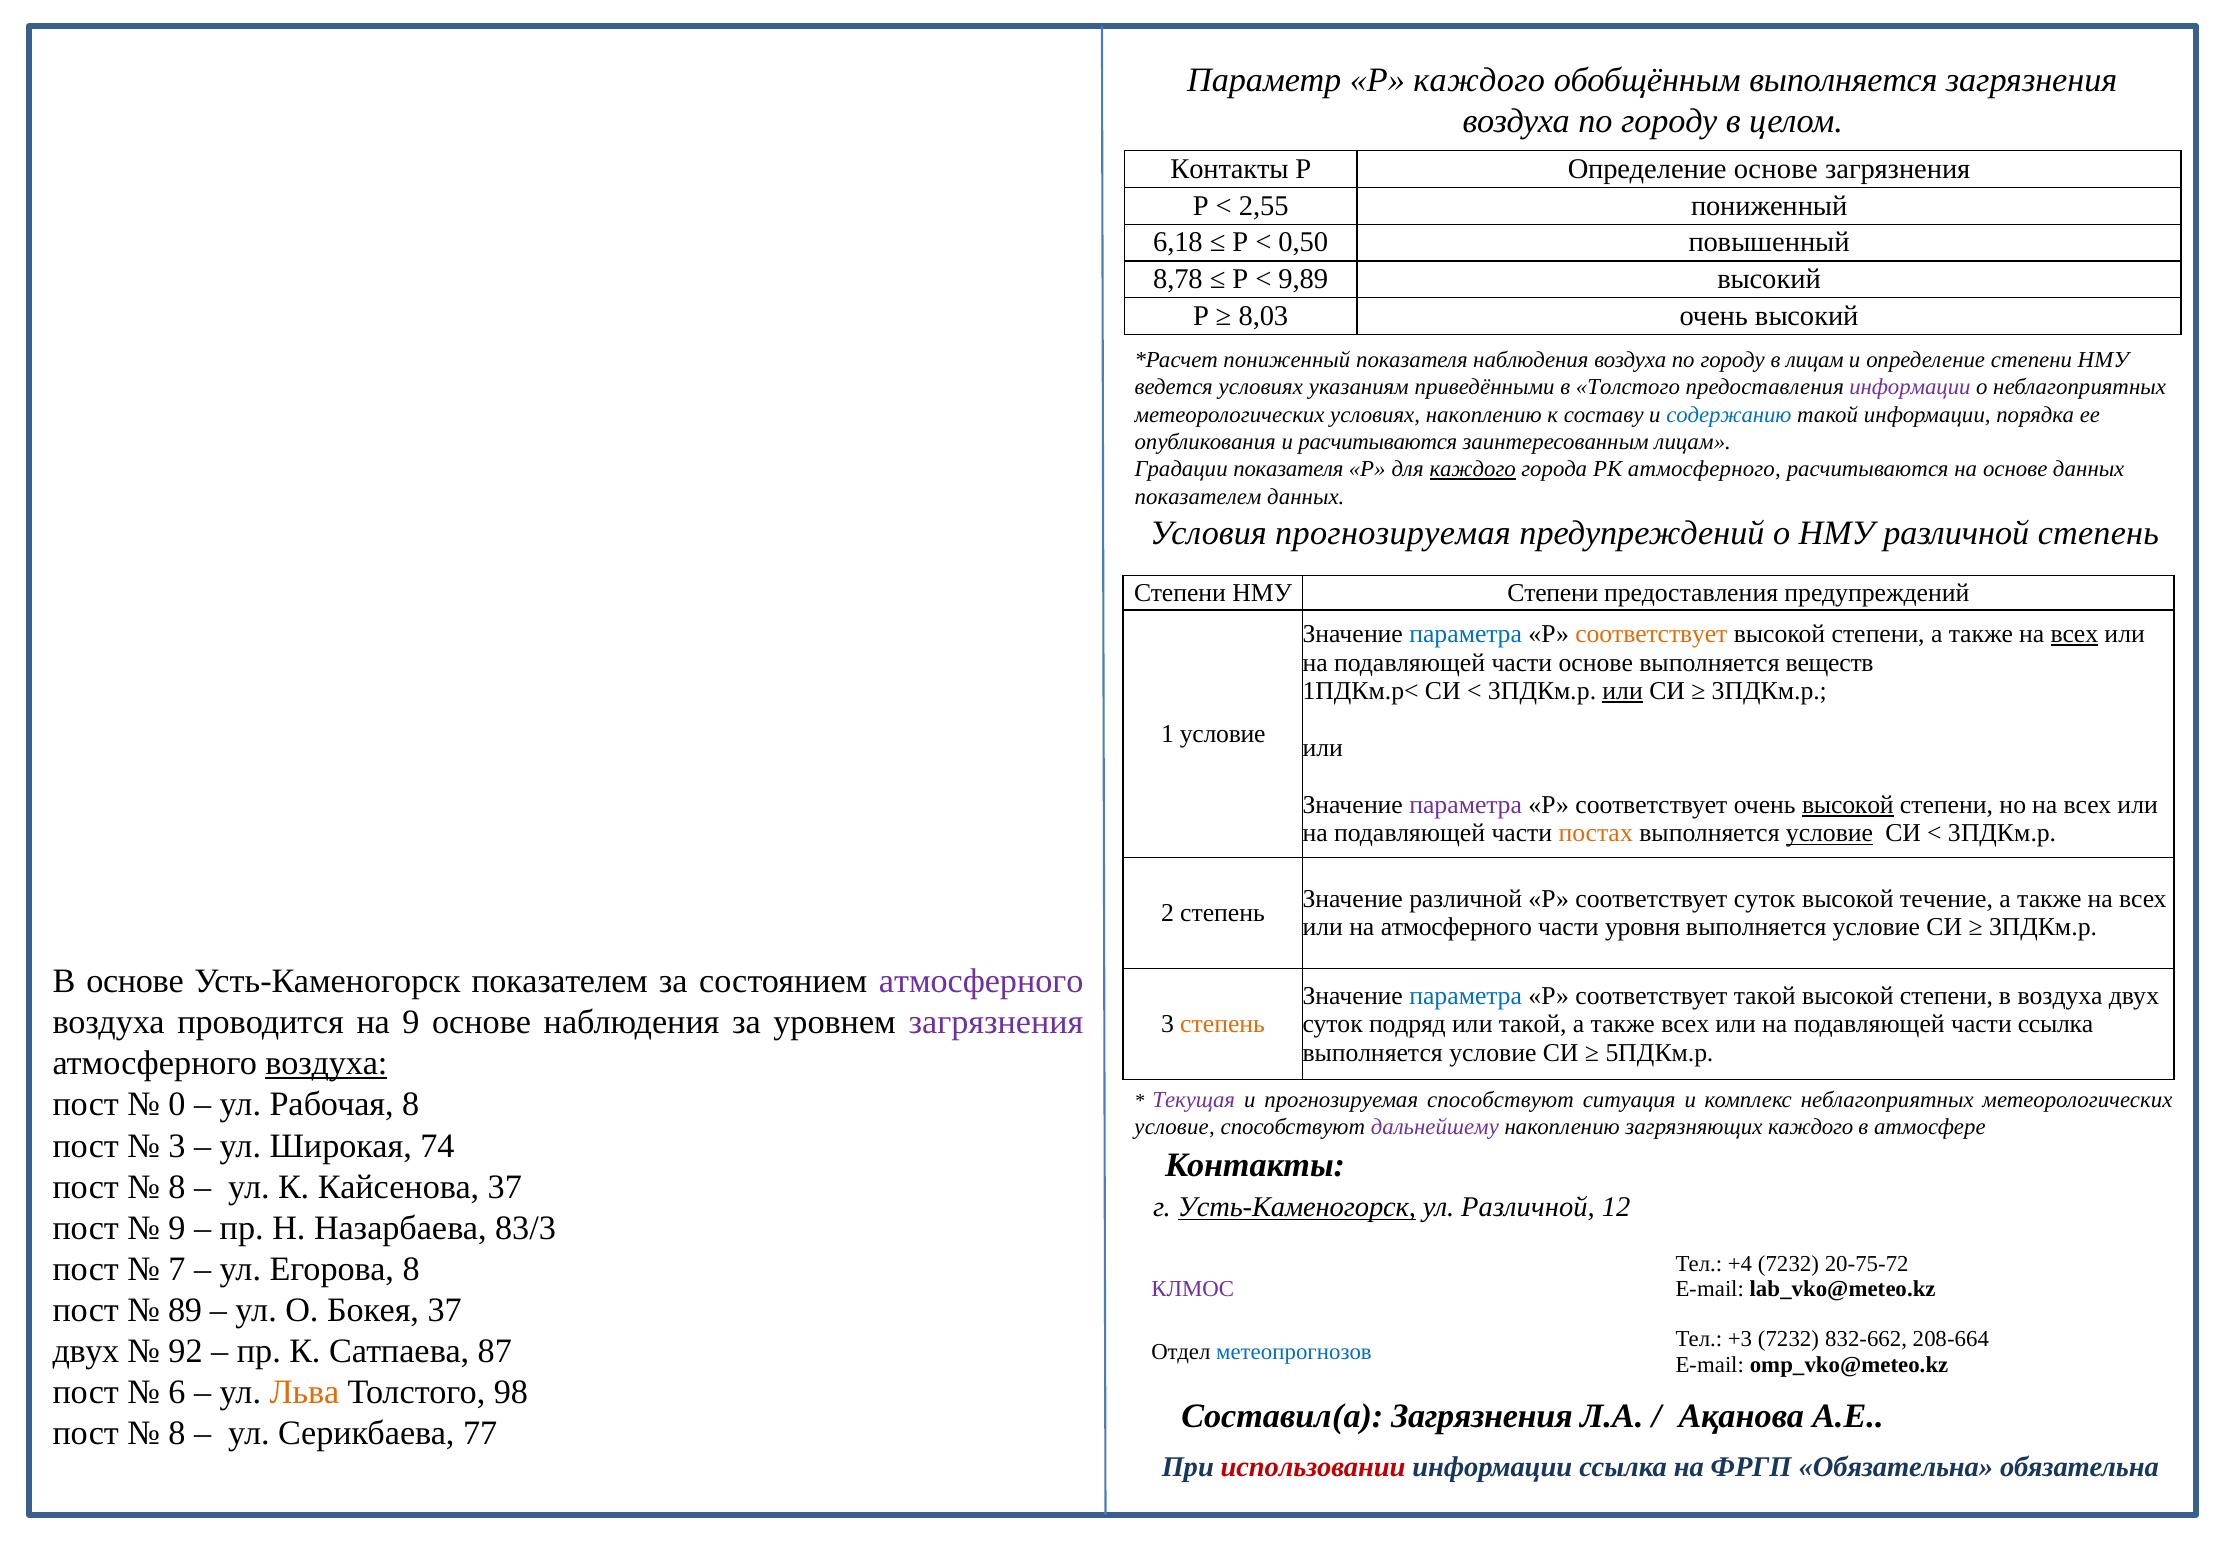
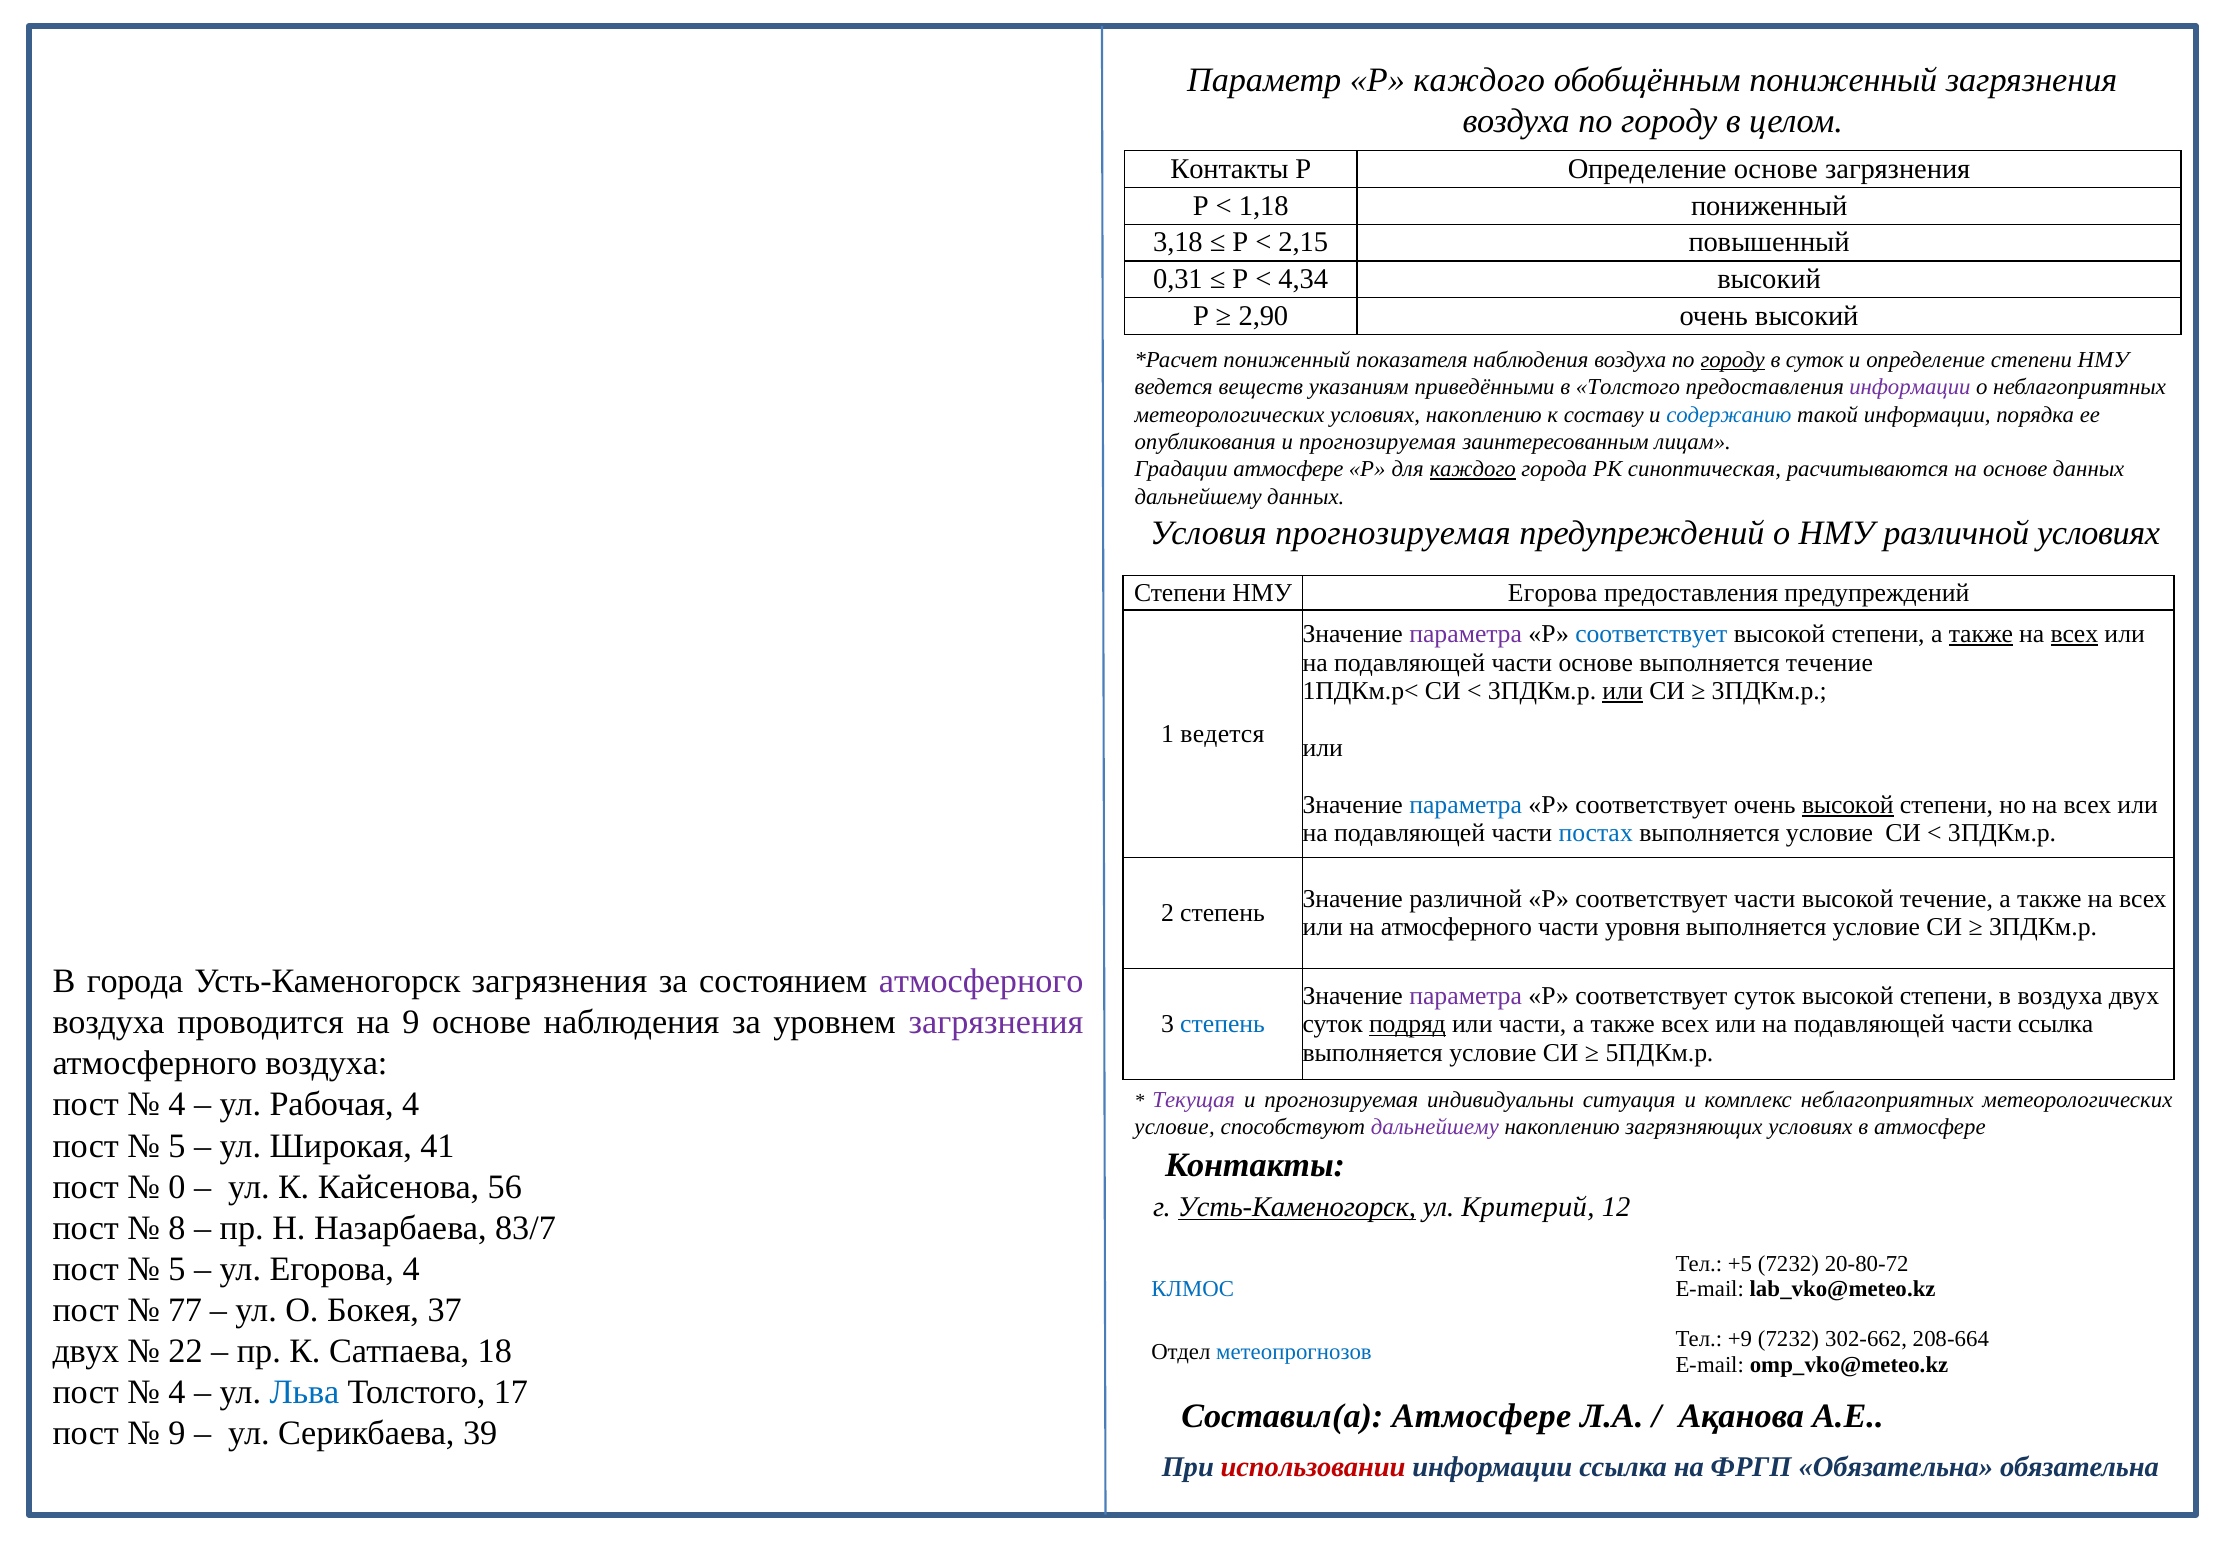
обобщённым выполняется: выполняется -> пониженный (1843, 80)
2,55: 2,55 -> 1,18 (1264, 206)
6,18: 6,18 -> 3,18 (1178, 242)
0,50: 0,50 -> 2,15 (1303, 242)
8,78: 8,78 -> 0,31 (1178, 279)
9,89: 9,89 -> 4,34 (1303, 279)
8,03: 8,03 -> 2,90 (1263, 316)
городу underline: none -> present (1733, 360)
в лицам: лицам -> суток (1815, 360)
ведется условиях: условиях -> веществ (1261, 387)
опубликования и расчитываются: расчитываются -> прогнозируемая (1378, 442)
Градации показателя: показателя -> атмосфере (1288, 469)
РК атмосферного: атмосферного -> синоптическая (1704, 469)
показателем: показателем -> дальнейшему (1198, 496)
различной степень: степень -> условиях (2099, 532)
НМУ Степени: Степени -> Егорова (1553, 593)
параметра colour: blue -> purple (1466, 634)
соответствует colour: orange -> blue (1651, 634)
также underline: none -> present (1981, 634)
выполняется веществ: веществ -> течение (1829, 662)
1 условие: условие -> ведется (1222, 733)
параметра colour: purple -> blue (1466, 805)
постах colour: orange -> blue (1596, 833)
условие underline: present -> none (1830, 833)
соответствует суток: суток -> части (1765, 899)
В основе: основе -> города (135, 981)
Усть-Каменогорск показателем: показателем -> загрязнения (559, 981)
параметра colour: blue -> purple (1466, 996)
соответствует такой: такой -> суток (1765, 996)
степень colour: orange -> blue (1223, 1024)
подряд underline: none -> present (1407, 1024)
или такой: такой -> части (1533, 1024)
воздуха underline: present -> none (326, 1063)
0: 0 -> 4 (177, 1104)
Рабочая 8: 8 -> 4 (411, 1104)
прогнозируемая способствуют: способствуют -> индивидуальны (1501, 1099)
загрязняющих каждого: каждого -> условиях (1810, 1126)
3: 3 -> 5 (177, 1145)
74: 74 -> 41 (437, 1145)
8: 8 -> 0 (177, 1186)
Кайсенова 37: 37 -> 56 (505, 1186)
ул Различной: Различной -> Критерий (1528, 1207)
9: 9 -> 8 (177, 1227)
83/3: 83/3 -> 83/7 (525, 1227)
7: 7 -> 5 (177, 1269)
Егорова 8: 8 -> 4 (411, 1269)
+4: +4 -> +5 (1740, 1263)
20-75-72: 20-75-72 -> 20-80-72 (1867, 1263)
КЛМОС colour: purple -> blue (1193, 1289)
89: 89 -> 77 (185, 1310)
+3: +3 -> +9 (1740, 1339)
832-662: 832-662 -> 302-662 (1866, 1339)
92: 92 -> 22 (186, 1351)
87: 87 -> 18 (495, 1351)
6: 6 -> 4 (177, 1392)
Льва colour: orange -> blue (304, 1392)
98: 98 -> 17 (511, 1392)
Составил(а Загрязнения: Загрязнения -> Атмосфере (1482, 1415)
8: 8 -> 9 (177, 1433)
77: 77 -> 39 (480, 1433)
